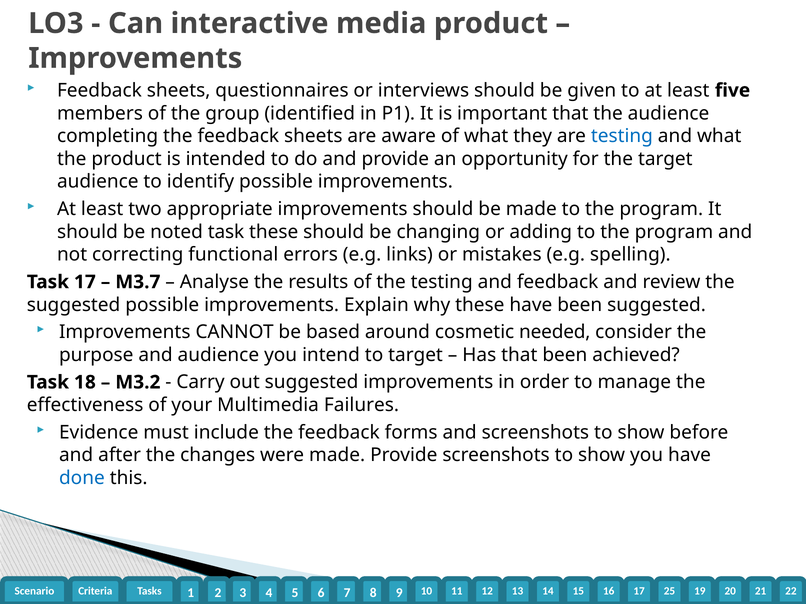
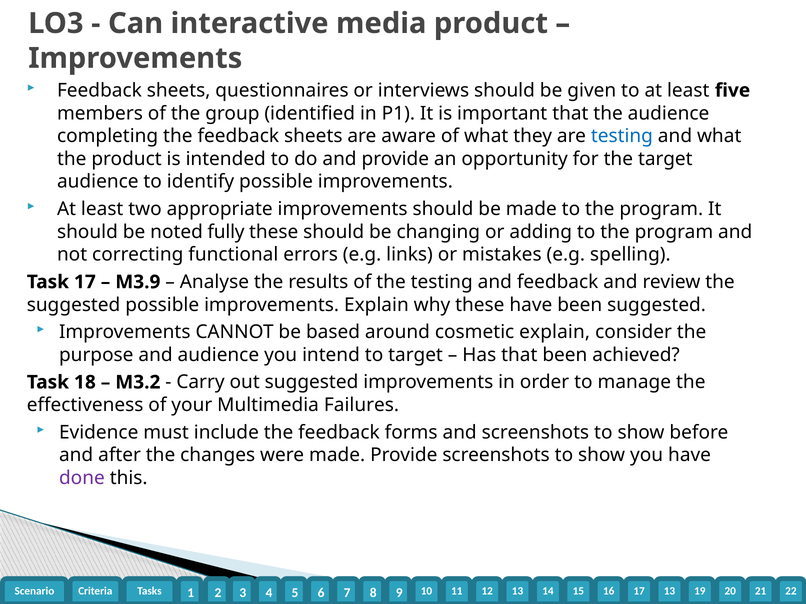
noted task: task -> fully (226, 232)
M3.7: M3.7 -> M3.9 (138, 282)
cosmetic needed: needed -> explain (555, 332)
done colour: blue -> purple (82, 478)
17 25: 25 -> 13 (669, 592)
